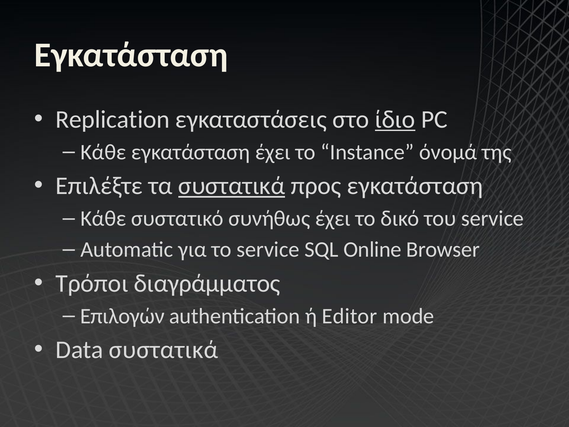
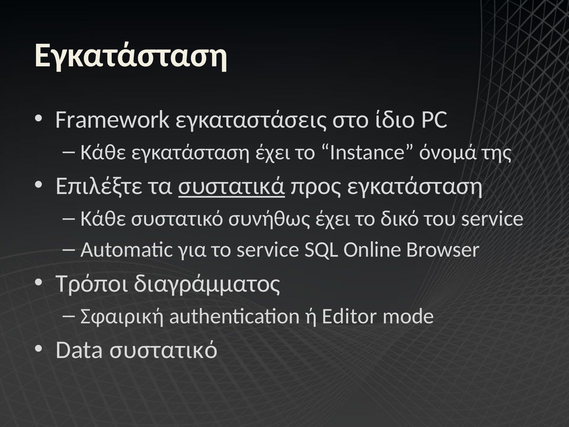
Replication: Replication -> Framework (113, 119)
ίδιο underline: present -> none (395, 119)
Επιλογών: Επιλογών -> Σφαιρική (122, 316)
Data συστατικά: συστατικά -> συστατικό (164, 350)
